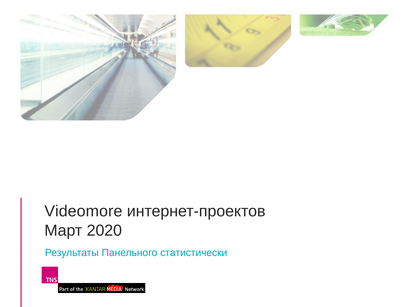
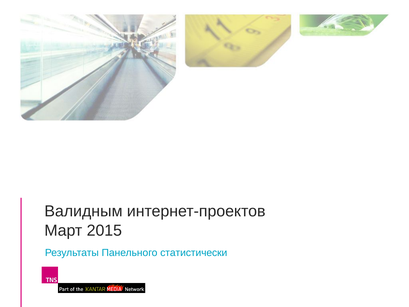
Videomore: Videomore -> Валидным (83, 211)
2020: 2020 -> 2015 (104, 230)
